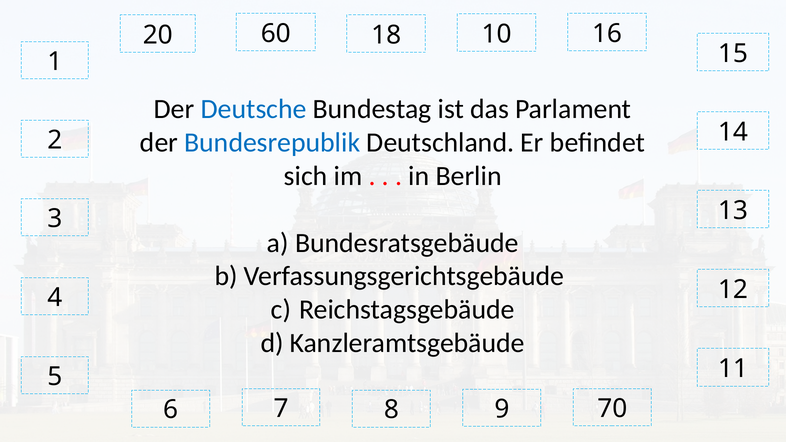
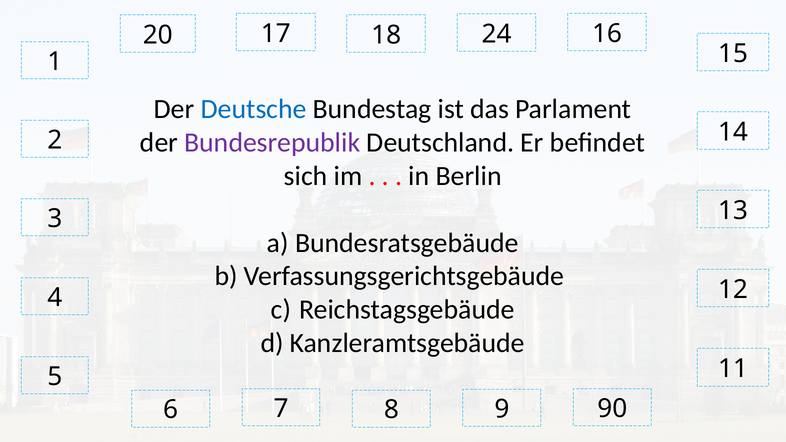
60: 60 -> 17 (276, 34)
10: 10 -> 24 (497, 34)
Bundesrepublik colour: blue -> purple (272, 143)
70: 70 -> 90 (612, 409)
